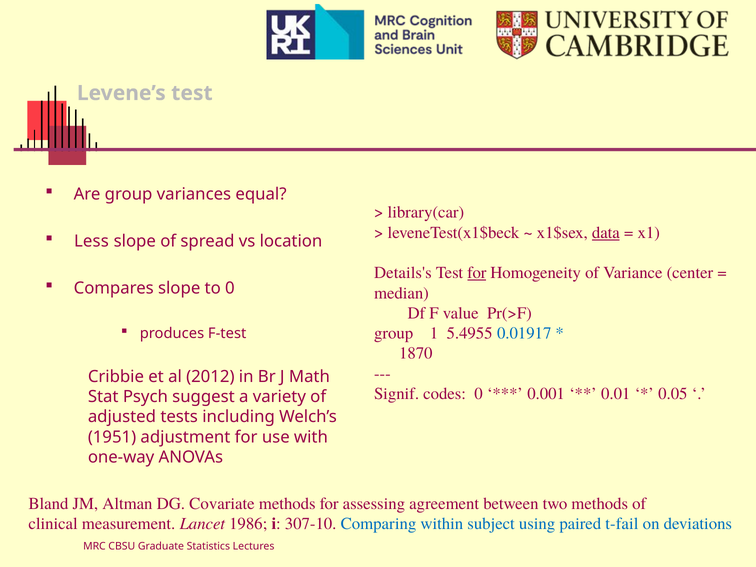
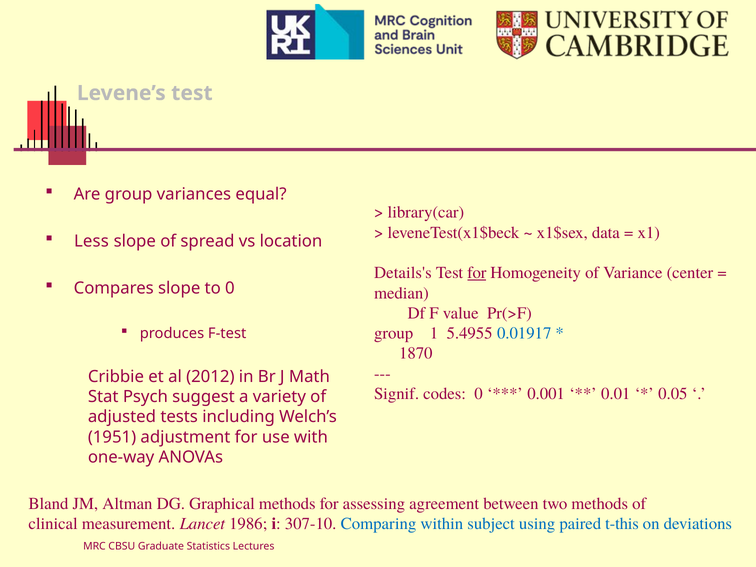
data underline: present -> none (606, 233)
Covariate: Covariate -> Graphical (222, 504)
t-fail: t-fail -> t-this (622, 524)
